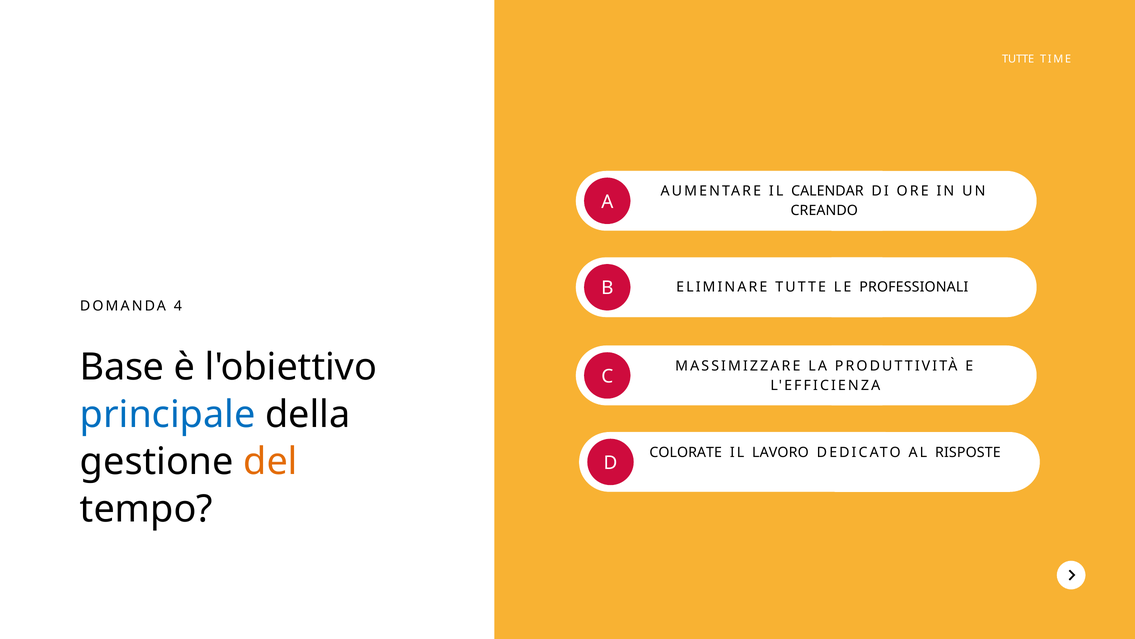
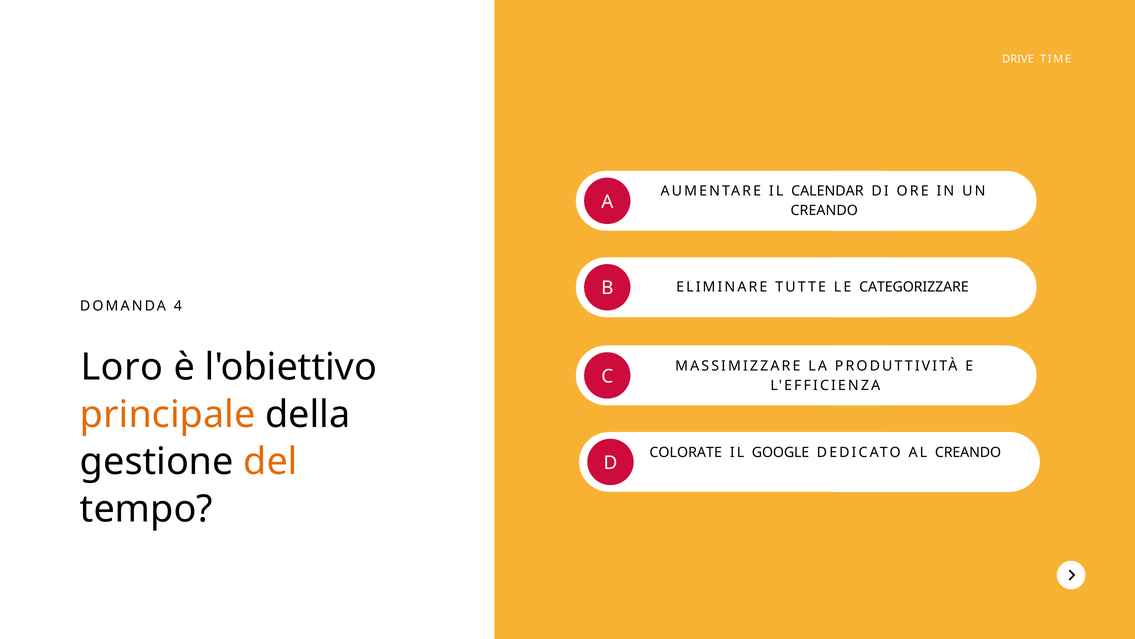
TUTTE: TUTTE -> DRIVE (1018, 59)
PROFESSIONALI: PROFESSIONALI -> CATEGORIZZARE (914, 287)
Base: Base -> Loro (122, 367)
principale colour: blue -> orange (168, 414)
LAVORO: LAVORO -> GOOGLE (781, 452)
AL RISPOSTE: RISPOSTE -> CREANDO (968, 452)
